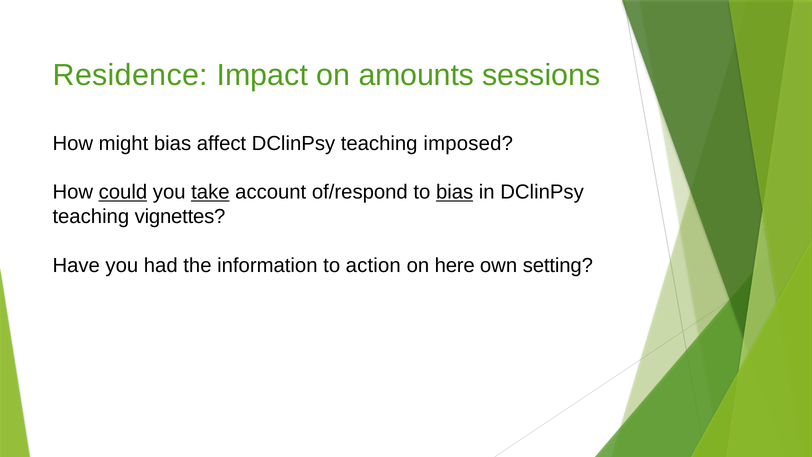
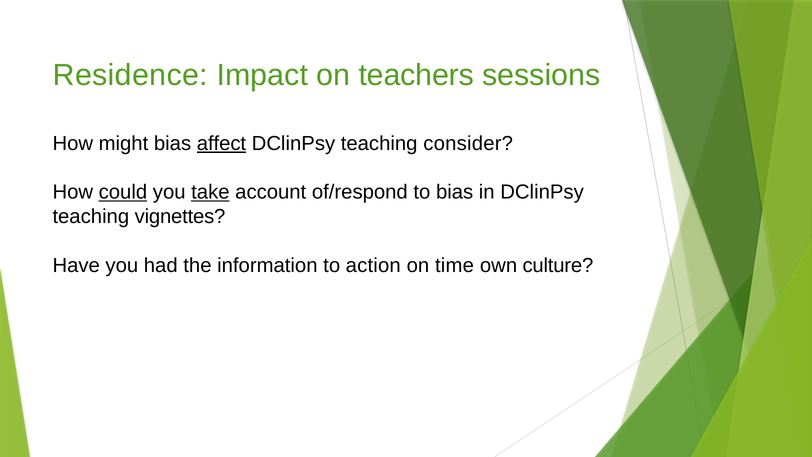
amounts: amounts -> teachers (416, 75)
affect underline: none -> present (221, 143)
imposed: imposed -> consider (468, 143)
bias underline: present -> none (455, 192)
here: here -> time (455, 265)
setting: setting -> culture (558, 265)
